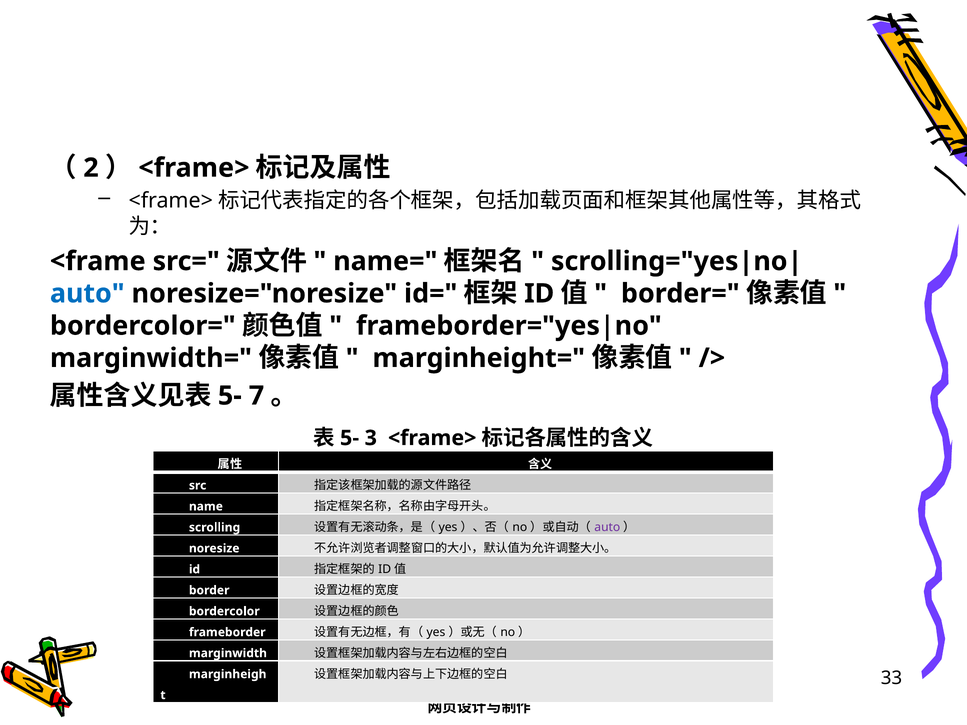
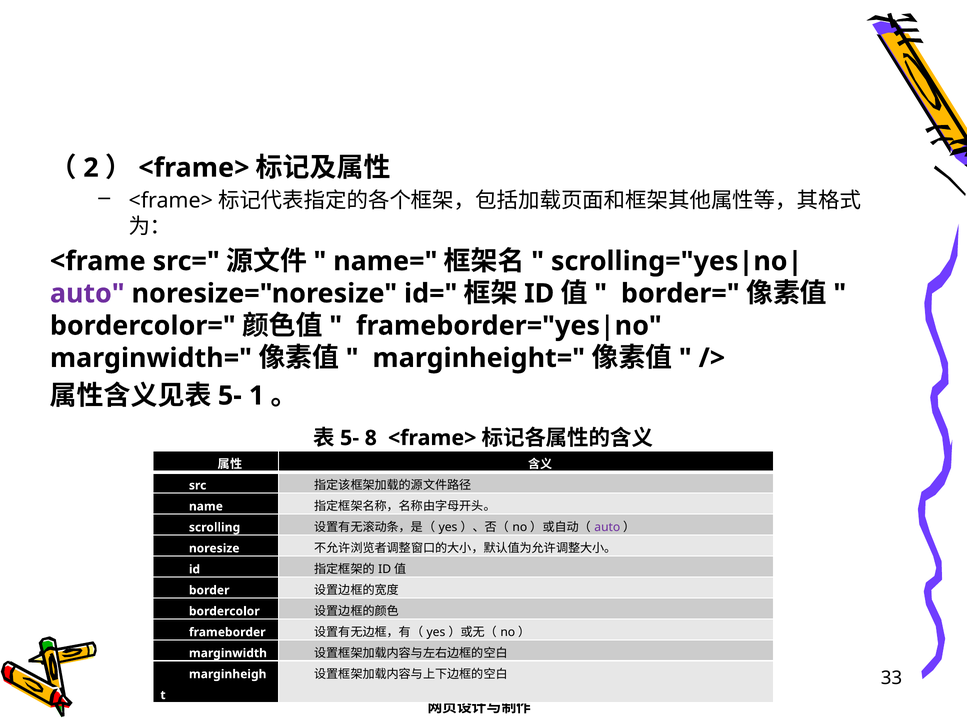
auto colour: blue -> purple (87, 294)
7: 7 -> 1 (257, 396)
3: 3 -> 8 (371, 438)
